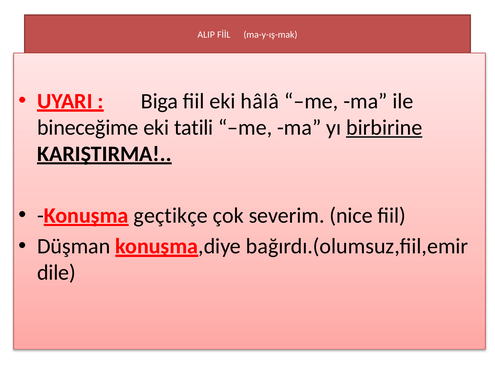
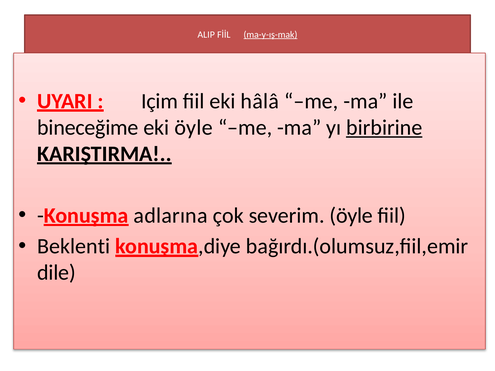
ma-y-ış-mak underline: none -> present (270, 35)
Biga: Biga -> Içim (160, 101)
eki tatili: tatili -> öyle (194, 128)
geçtikçe: geçtikçe -> adlarına (171, 216)
severim nice: nice -> öyle (351, 216)
Düşman: Düşman -> Beklenti (74, 246)
